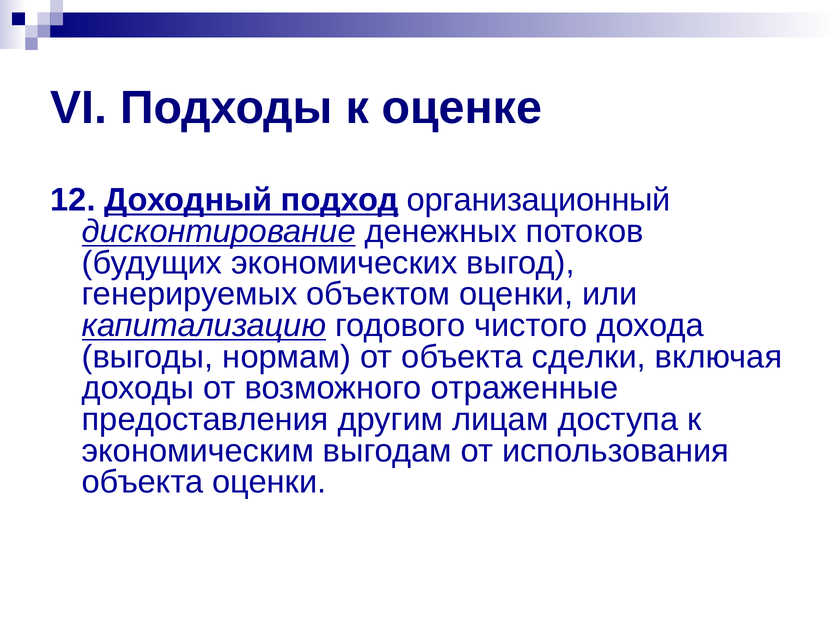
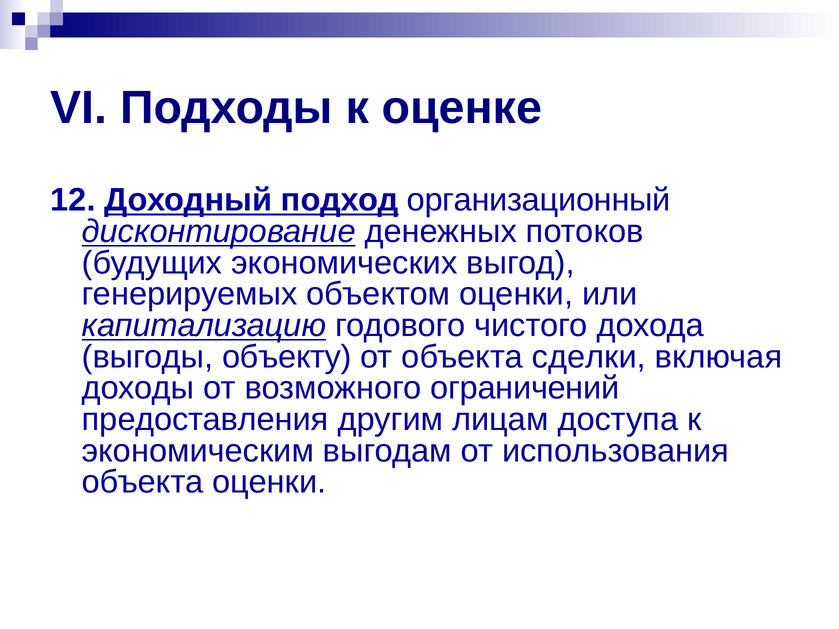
нормам: нормам -> объекту (287, 357)
отраженные: отраженные -> ограничений (525, 388)
